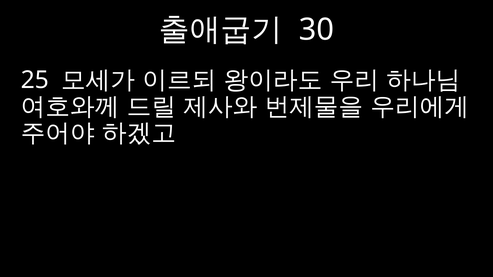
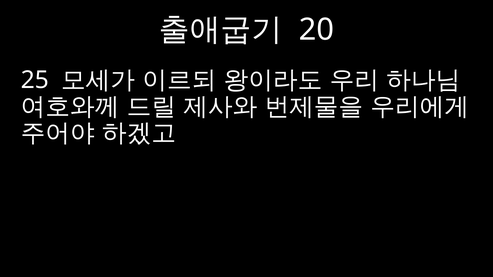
30: 30 -> 20 (316, 30)
